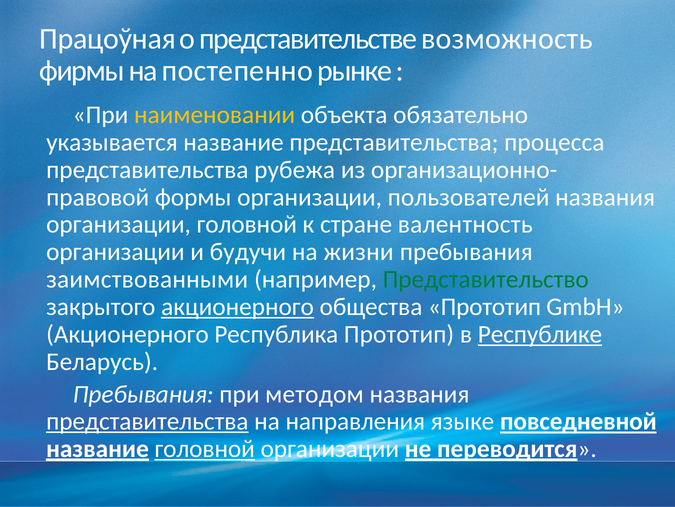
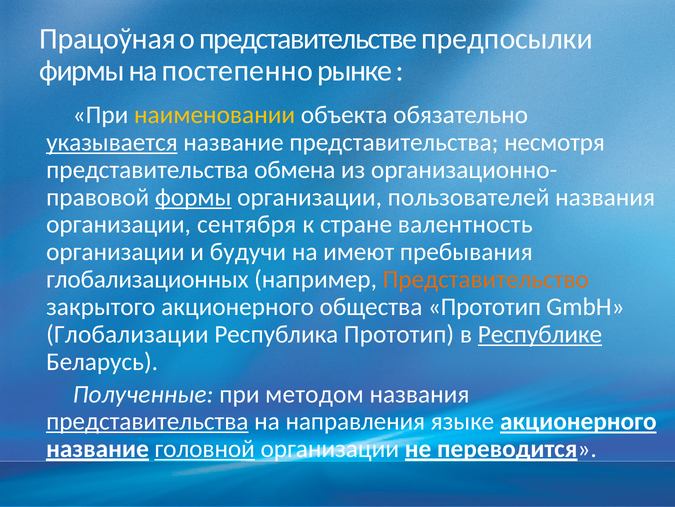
возможность: возможность -> предпосылки (507, 39)
указывается underline: none -> present (112, 142)
процесса: процесса -> несмотря (554, 142)
рубежа: рубежа -> обмена (295, 170)
формы underline: none -> present (193, 197)
организации головной: головной -> сентября (247, 224)
жизни: жизни -> имеют (359, 252)
заимствованными: заимствованными -> глобализационных (147, 279)
Представительство colour: green -> orange (486, 279)
акционерного underline: present -> none (238, 306)
Акционерного: Акционерного -> Глобализации (127, 334)
Пребывания: Пребывания -> Полученные (143, 394)
языке повседневной: повседневной -> акционерного (578, 421)
